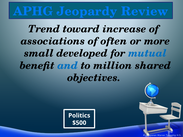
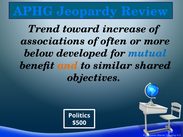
small: small -> below (39, 53)
and colour: blue -> orange (68, 66)
million: million -> similar (113, 66)
